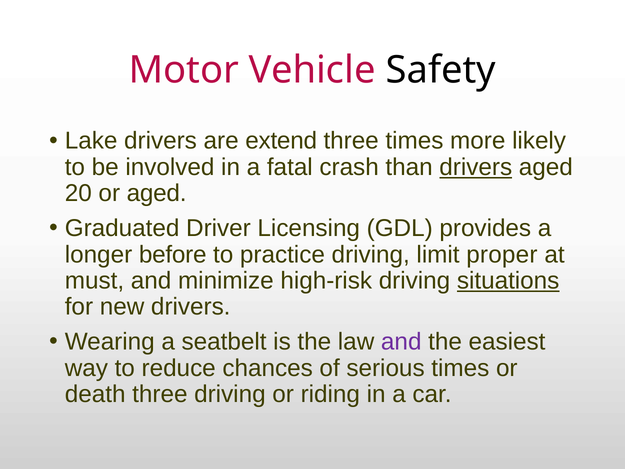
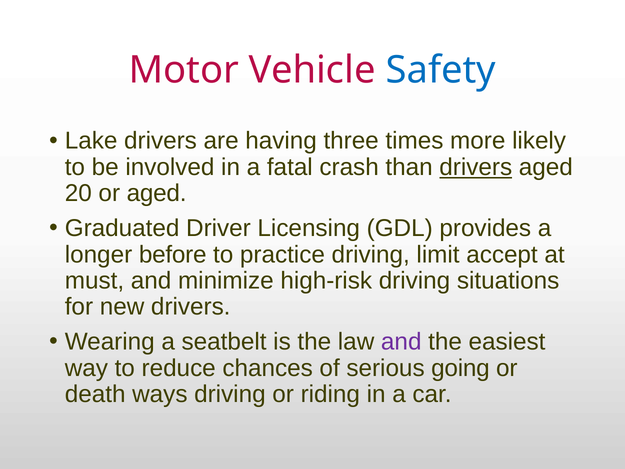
Safety colour: black -> blue (441, 70)
extend: extend -> having (281, 141)
proper: proper -> accept (502, 254)
situations underline: present -> none (508, 281)
serious times: times -> going (460, 368)
death three: three -> ways (160, 394)
